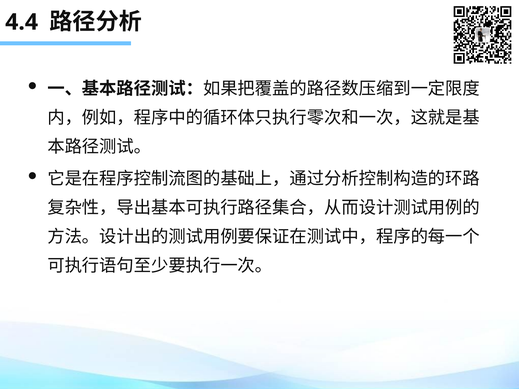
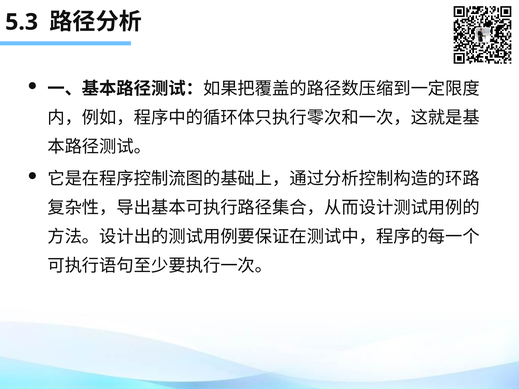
4.4: 4.4 -> 5.3 (22, 22)
